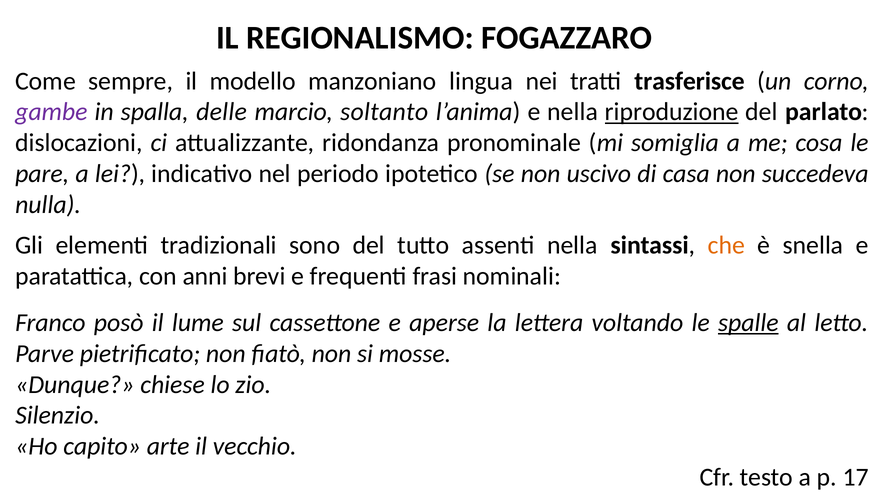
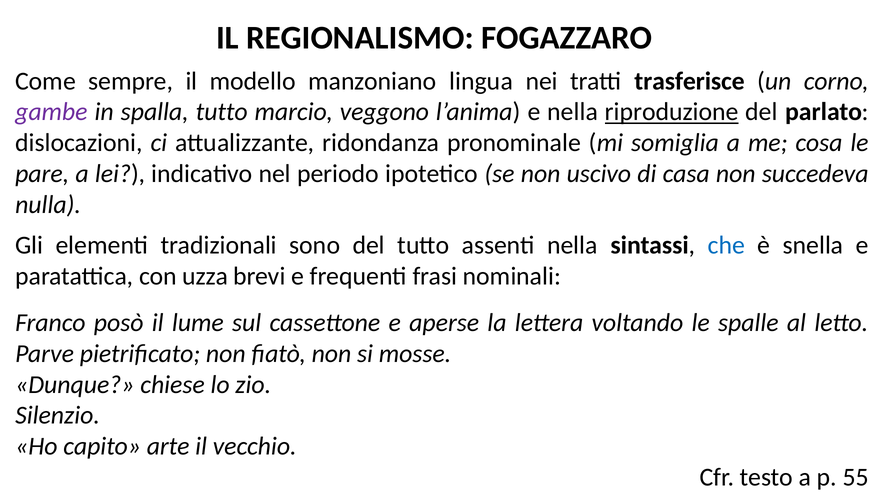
spalla delle: delle -> tutto (222, 112)
soltanto: soltanto -> veggono (384, 112)
che colour: orange -> blue (726, 245)
anni: anni -> uzza (205, 276)
spalle underline: present -> none (748, 323)
17: 17 -> 55 (856, 478)
